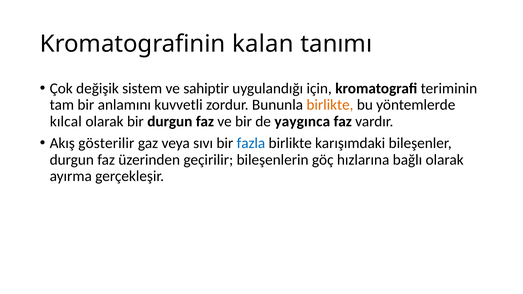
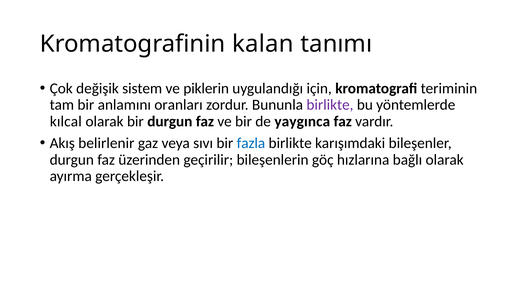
sahiptir: sahiptir -> piklerin (206, 88)
kuvvetli: kuvvetli -> oranları (179, 105)
birlikte colour: orange -> purple (330, 105)
gösterilir: gösterilir -> belirlenir (106, 143)
